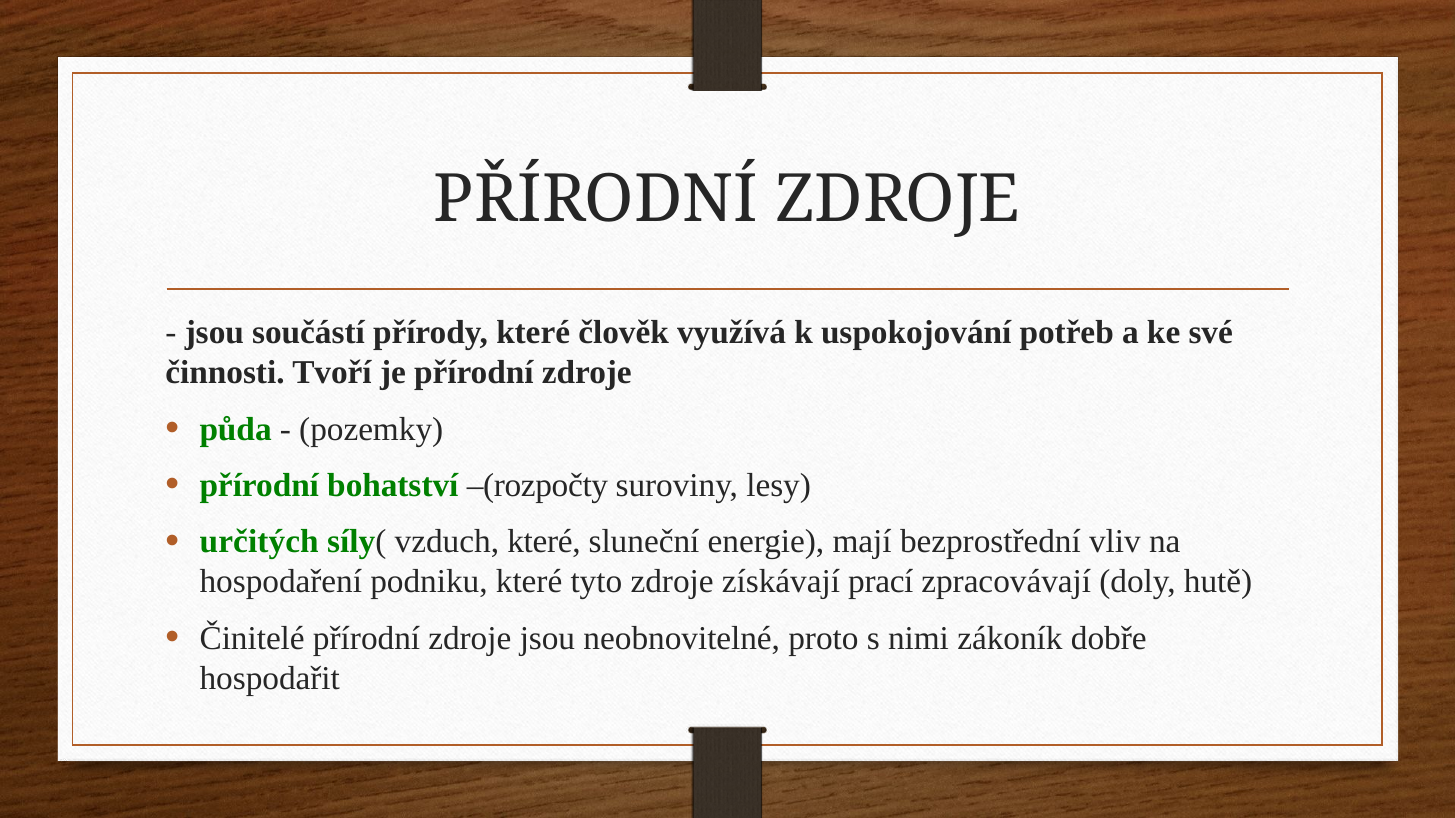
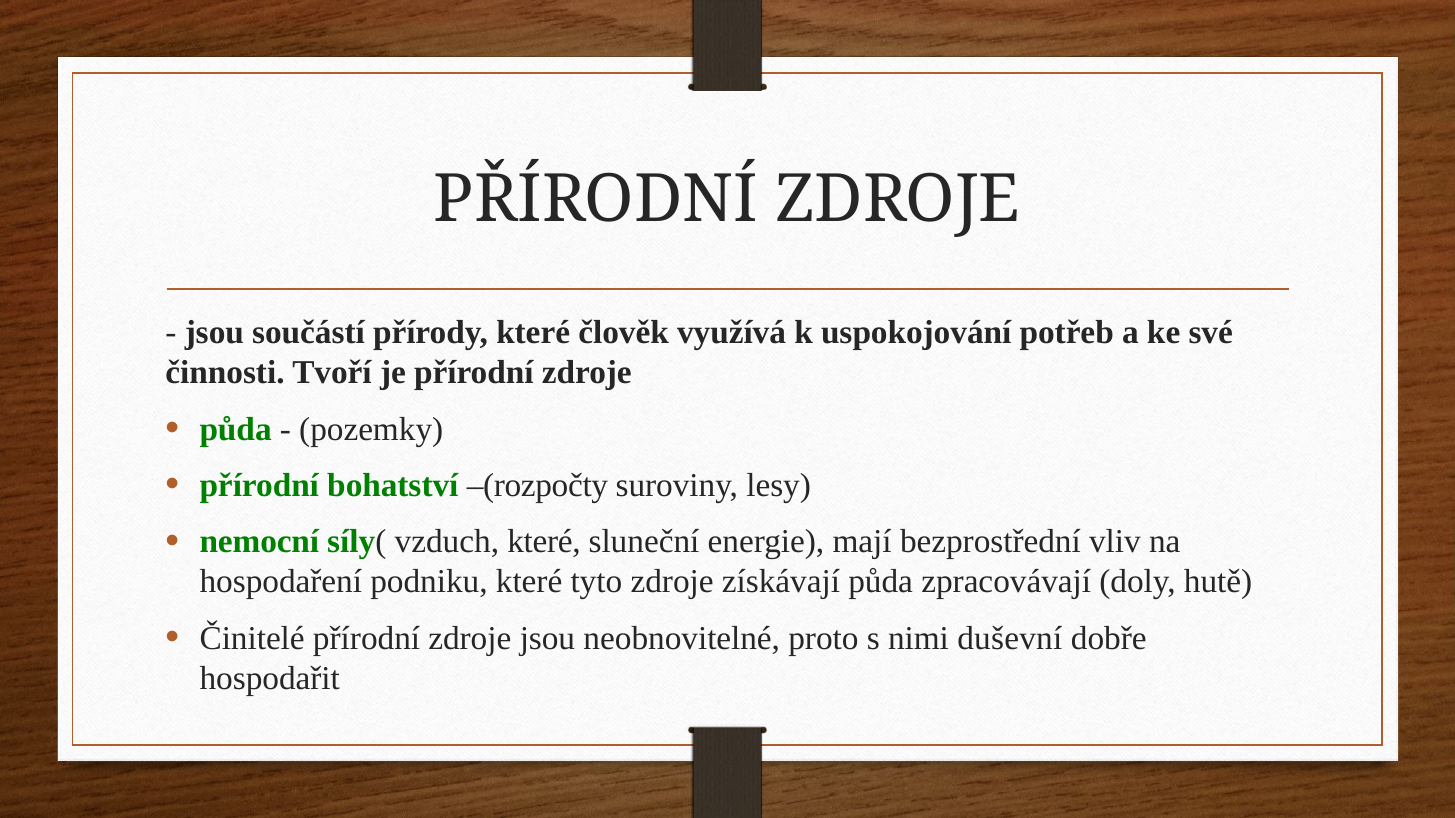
určitých: určitých -> nemocní (259, 542)
získávají prací: prací -> půda (881, 582)
zákoník: zákoník -> duševní (1010, 638)
